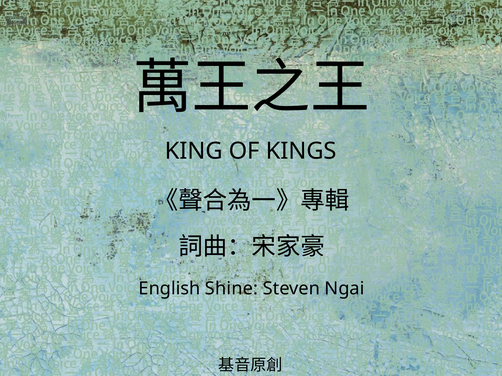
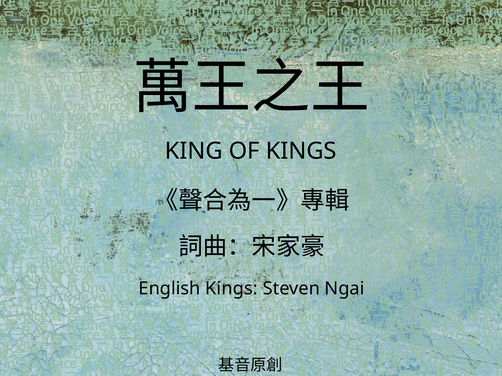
English Shine: Shine -> Kings (231, 289)
